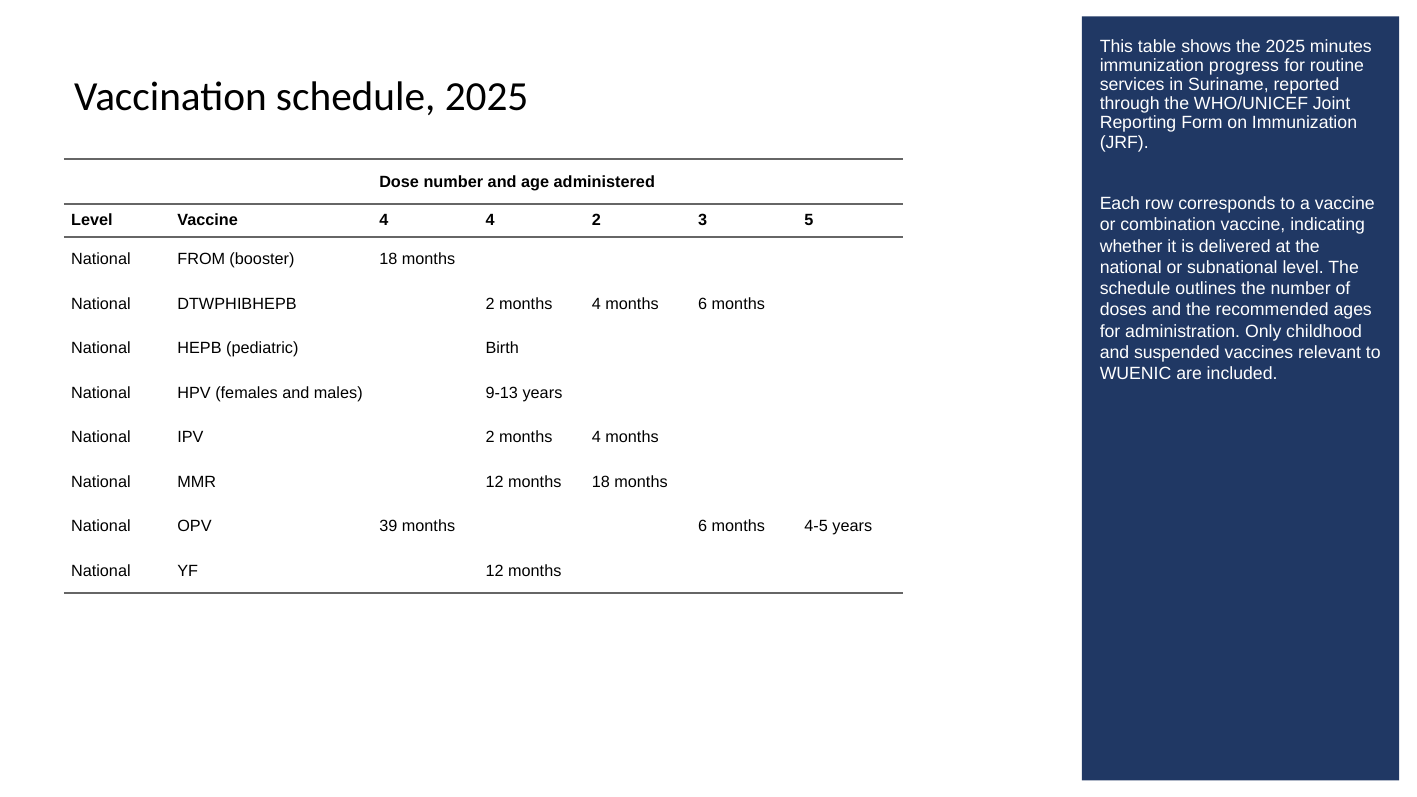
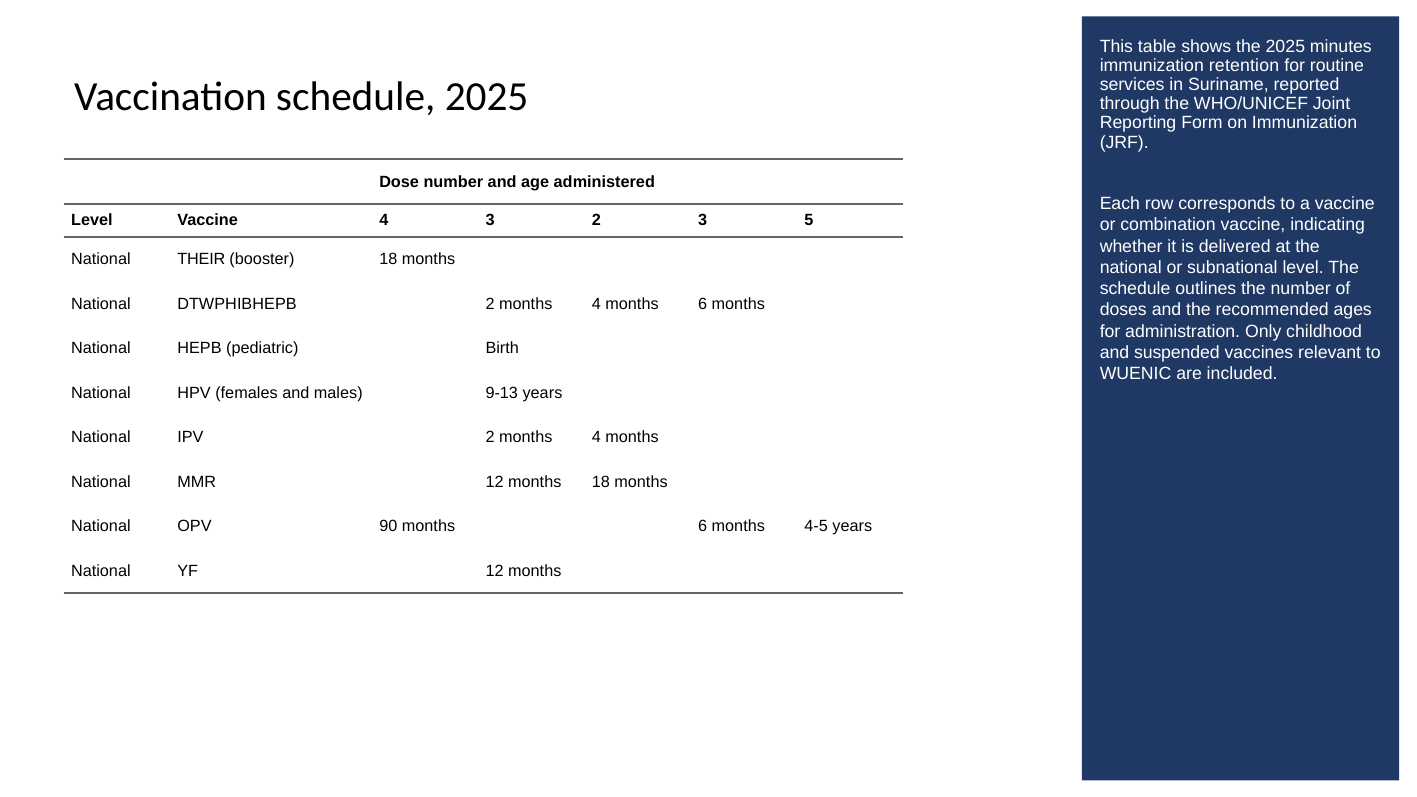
progress: progress -> retention (1244, 66)
4 4: 4 -> 3 (490, 221)
FROM: FROM -> THEIR (201, 259)
39: 39 -> 90 (388, 526)
